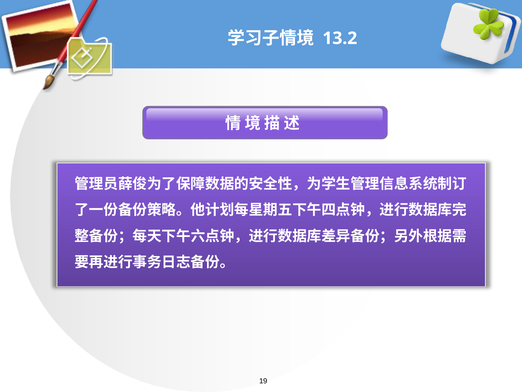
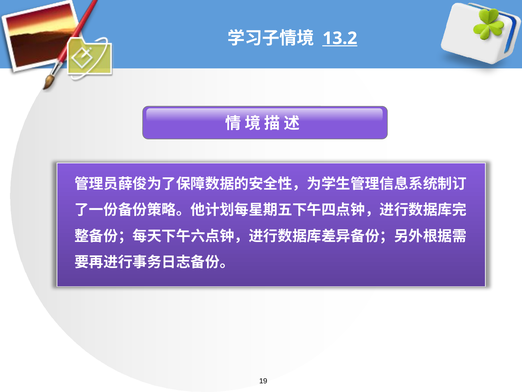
13.2 underline: none -> present (340, 38)
